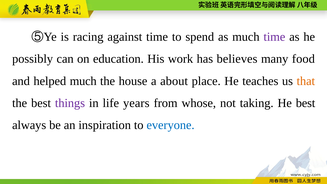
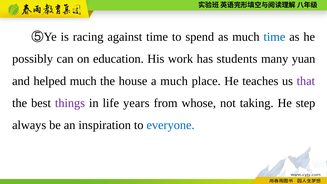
time colour: purple -> blue (274, 37)
believes: believes -> students (237, 59)
food: food -> yuan (304, 59)
a about: about -> much (174, 81)
that colour: orange -> purple (306, 81)
He best: best -> step (306, 103)
